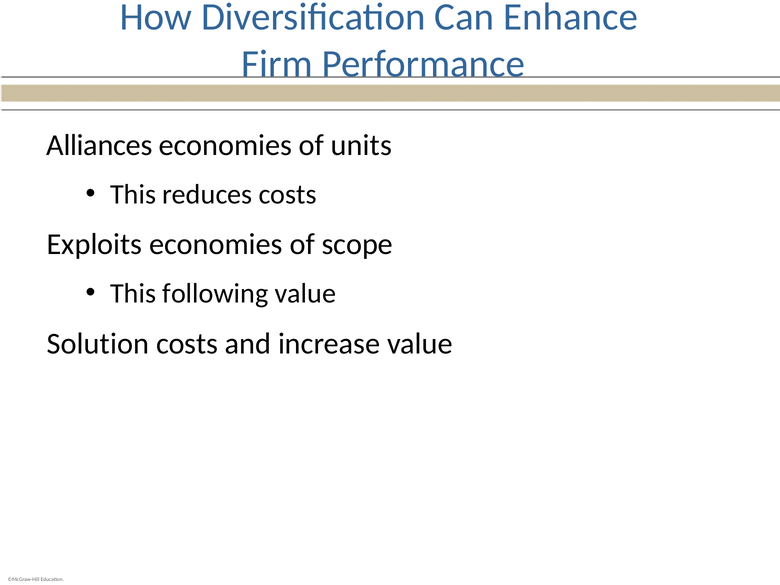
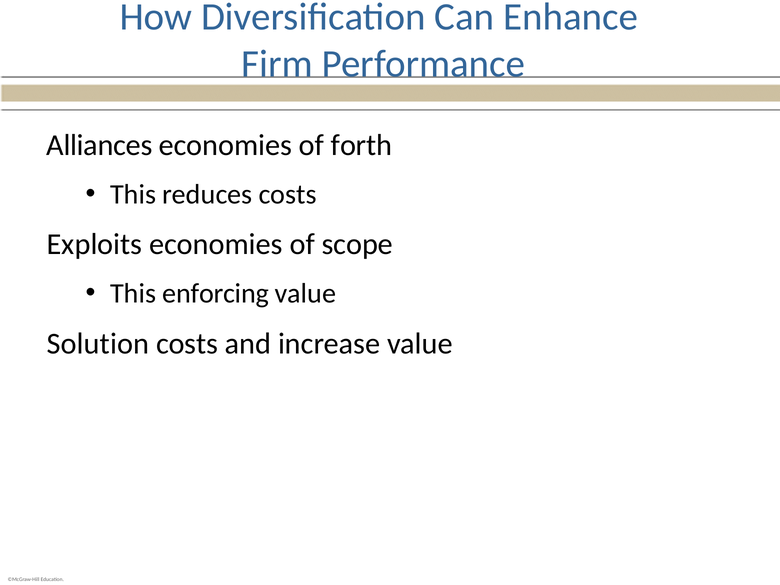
units: units -> forth (362, 145)
following: following -> enforcing (216, 294)
